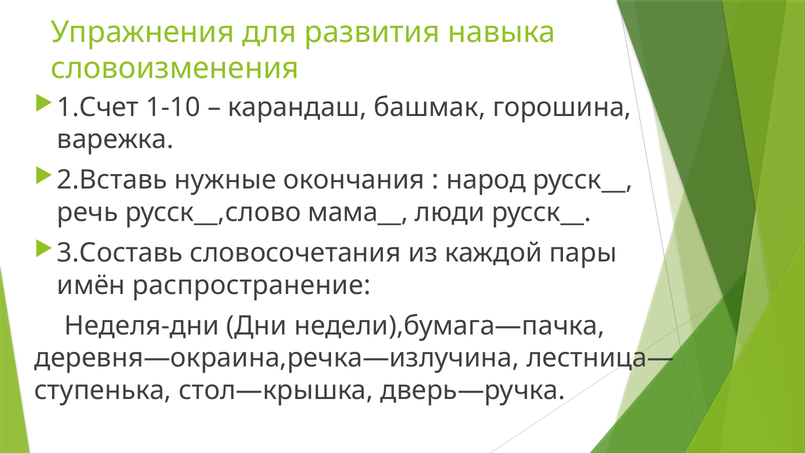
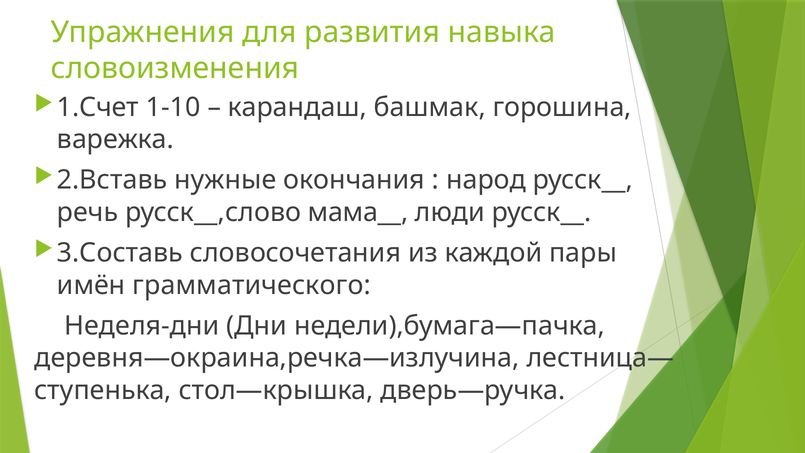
распространение: распространение -> грамматического (252, 285)
